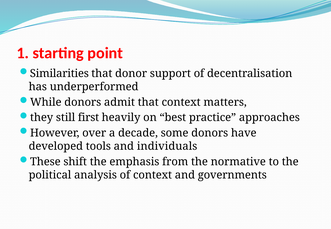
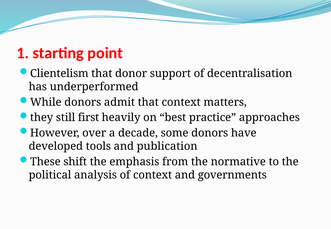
Similarities: Similarities -> Clientelism (59, 74)
individuals: individuals -> publication (167, 146)
